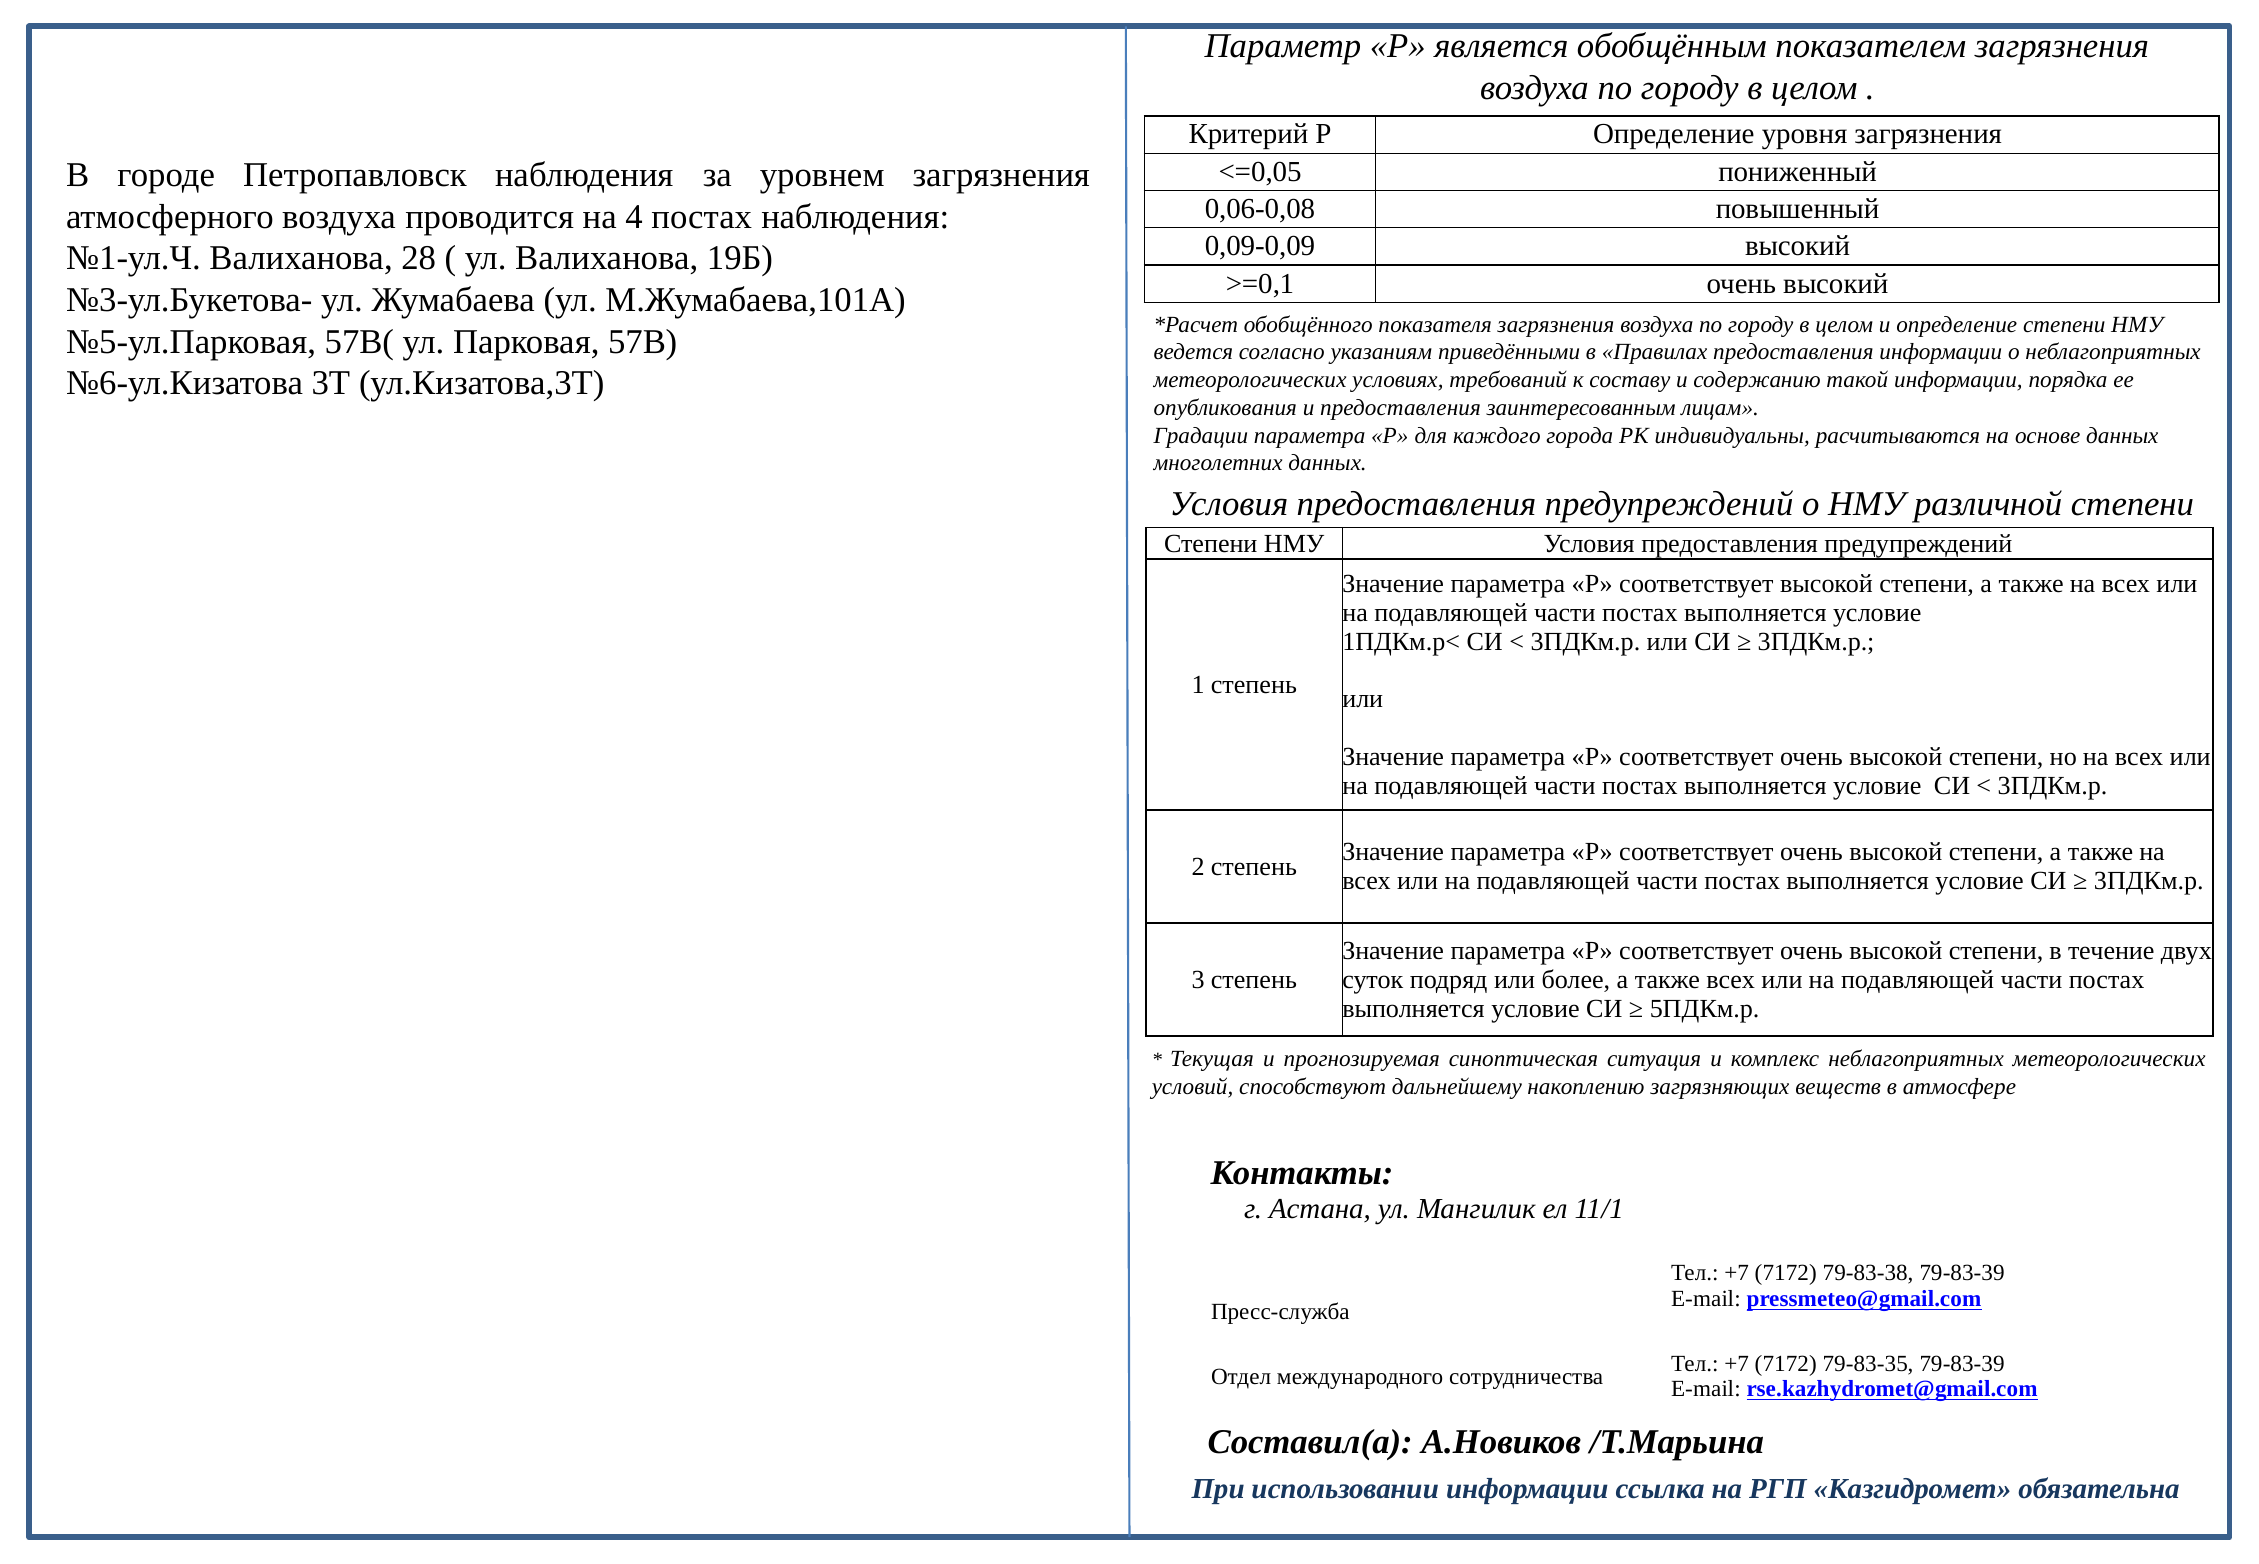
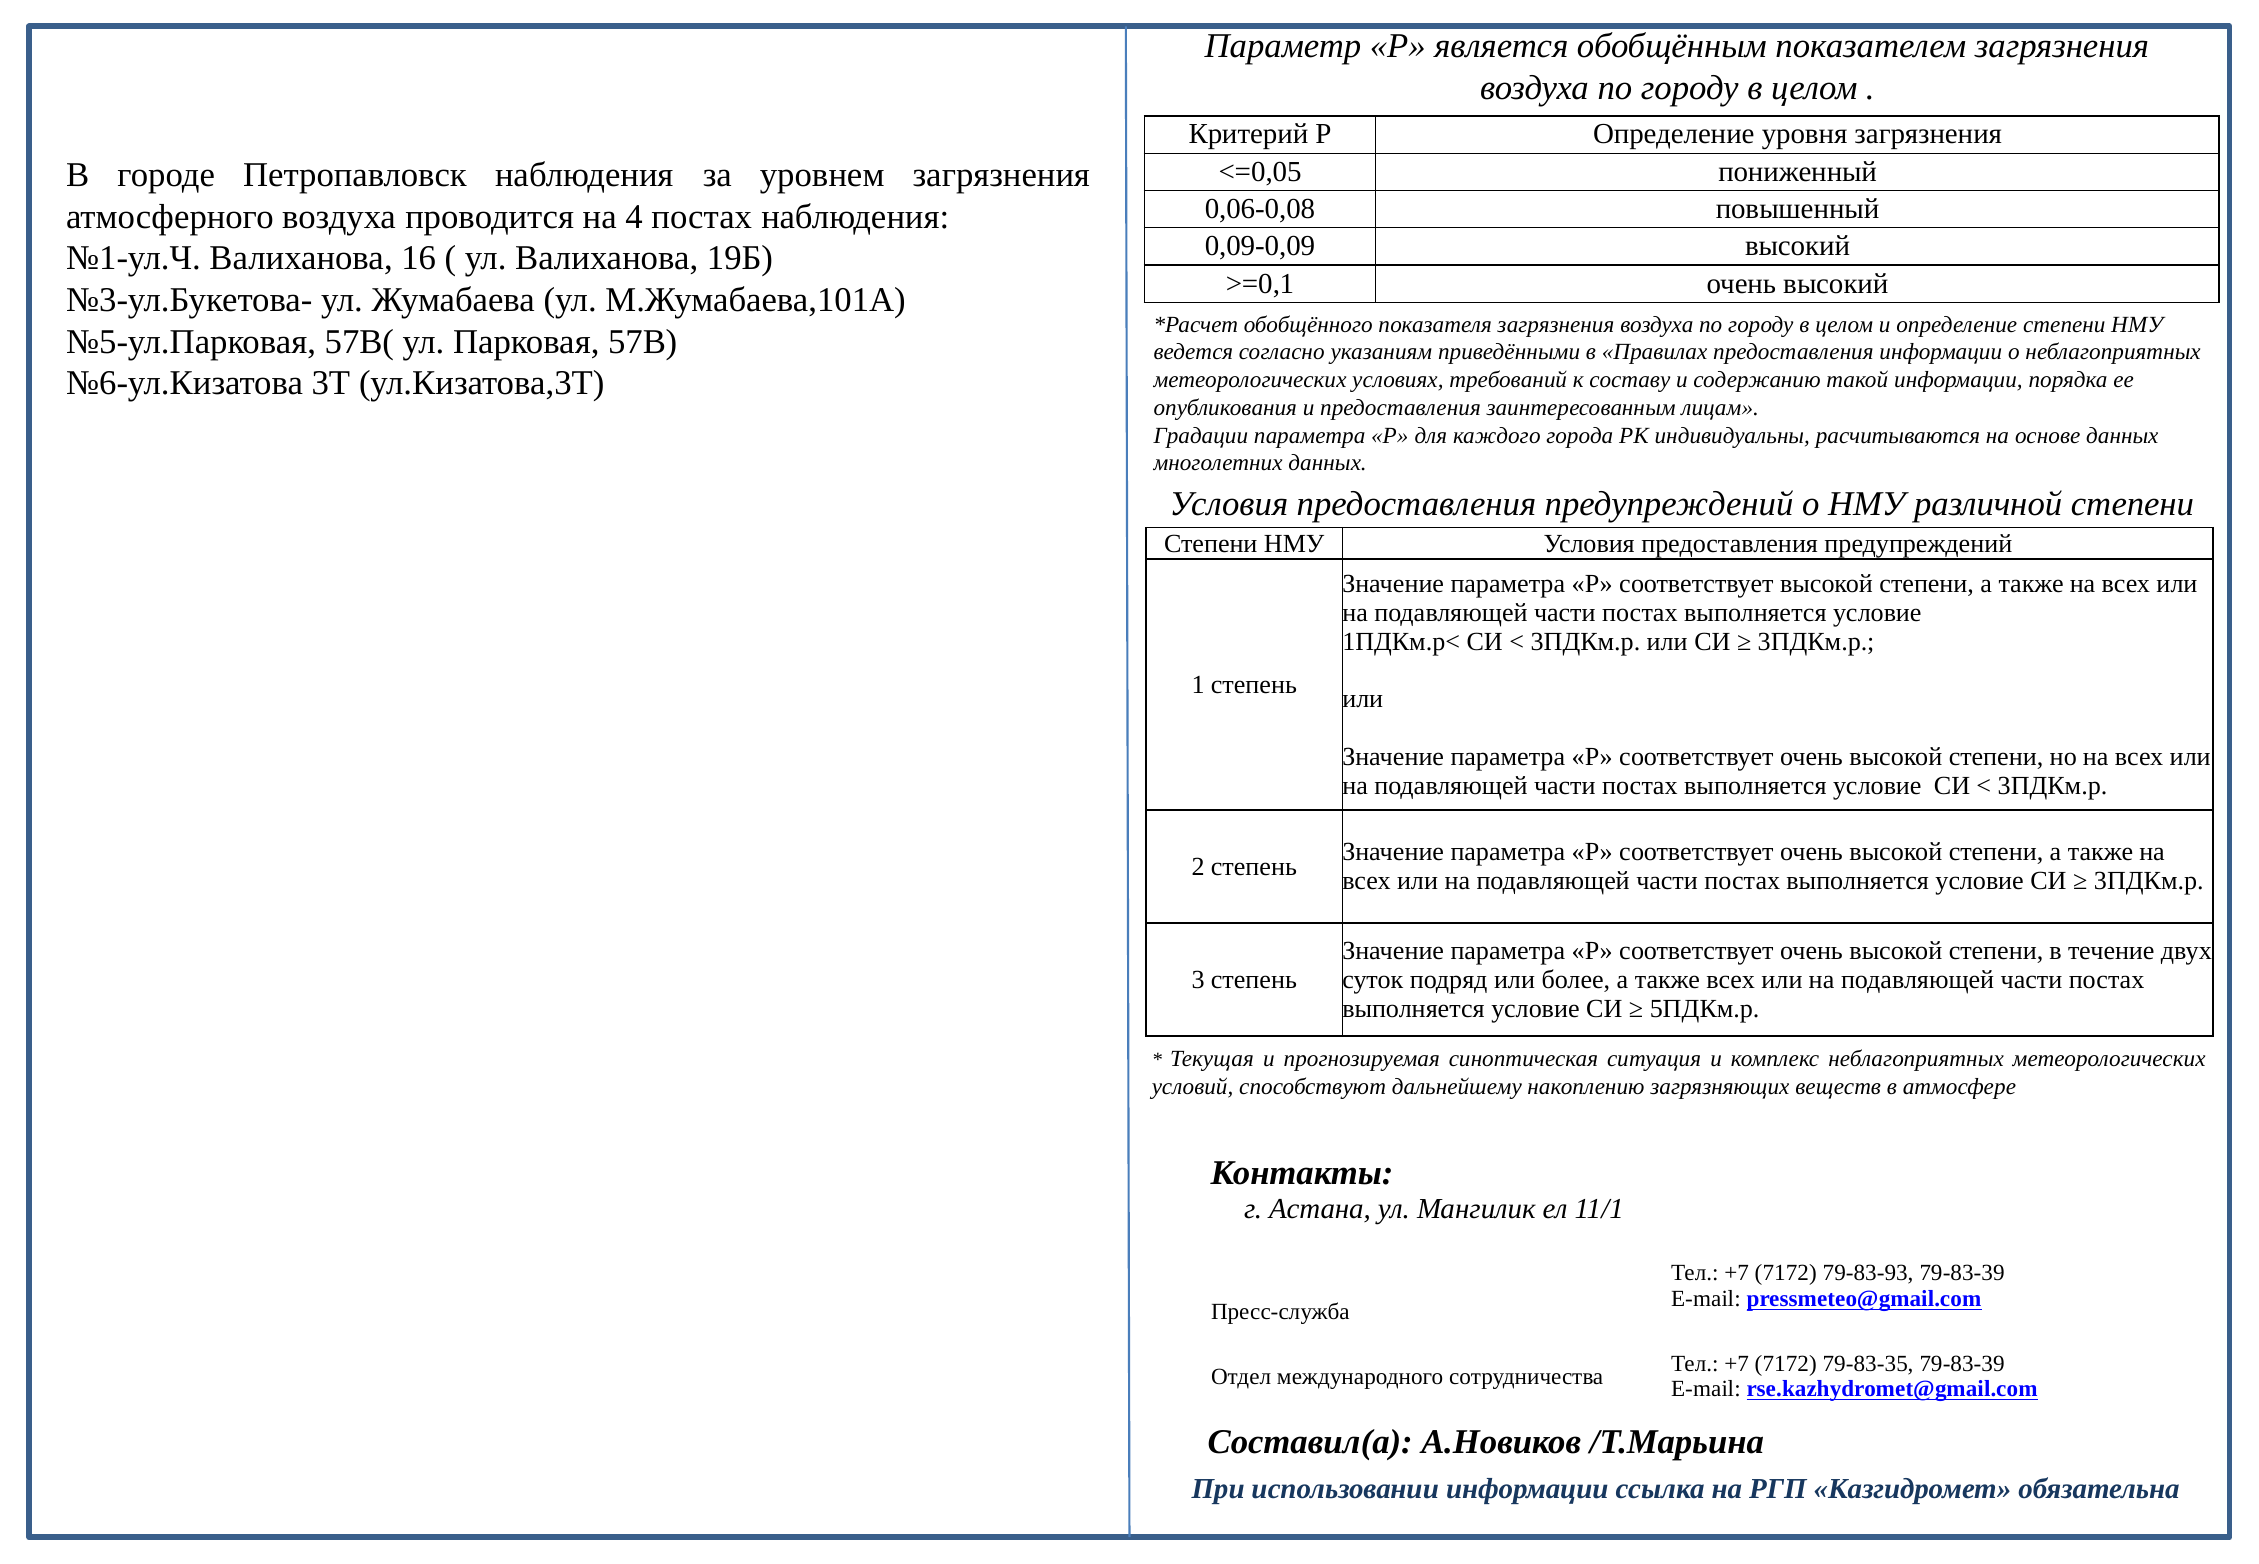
28: 28 -> 16 (419, 258)
79-83-38: 79-83-38 -> 79-83-93 (1868, 1273)
